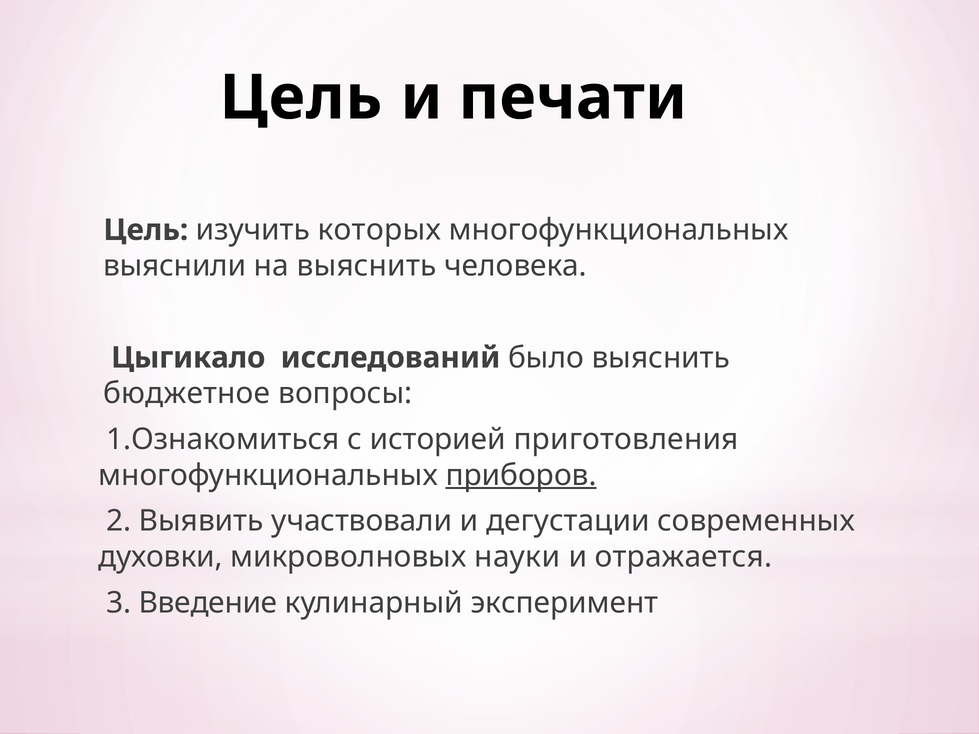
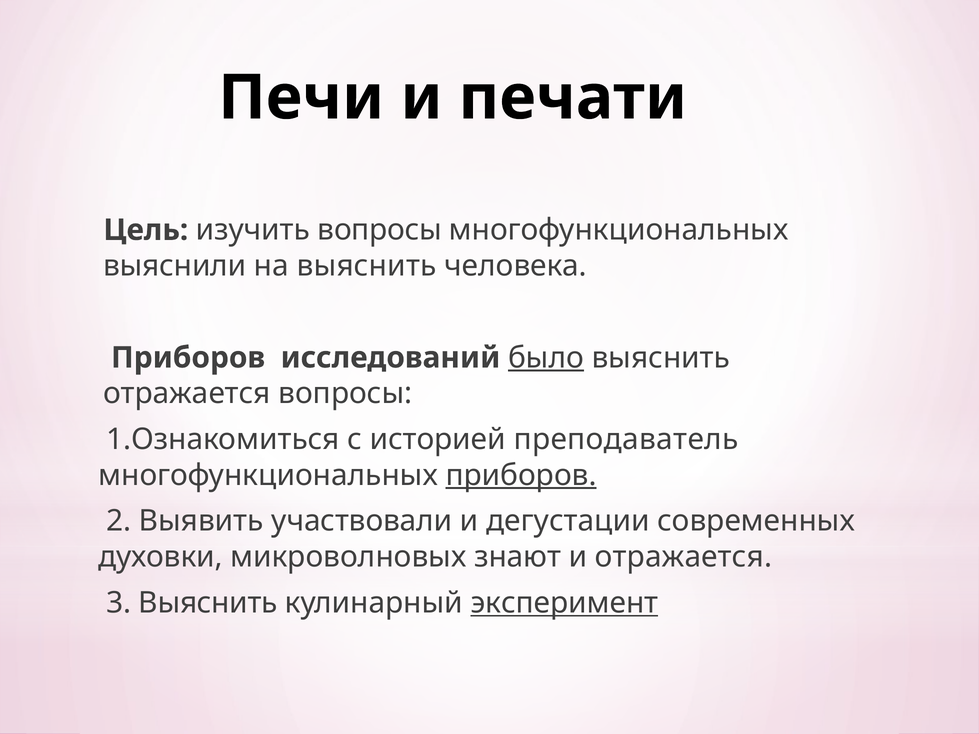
Цель: Цель -> Печи (301, 98)
изучить которых: которых -> вопросы (380, 230)
Цыгикало: Цыгикало -> Приборов (188, 358)
было underline: none -> present (546, 358)
бюджетное: бюджетное -> отражается (187, 394)
приготовления: приготовления -> преподаватель (626, 440)
науки: науки -> знают (518, 557)
3 Введение: Введение -> Выяснить (208, 603)
эксперимент underline: none -> present (564, 603)
